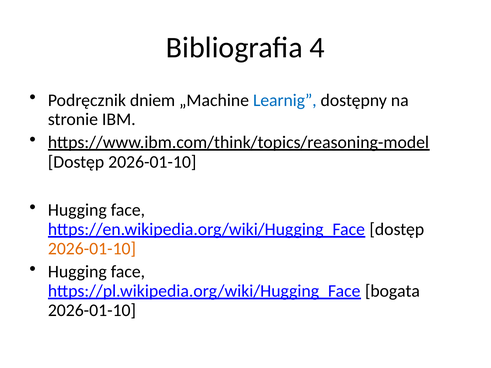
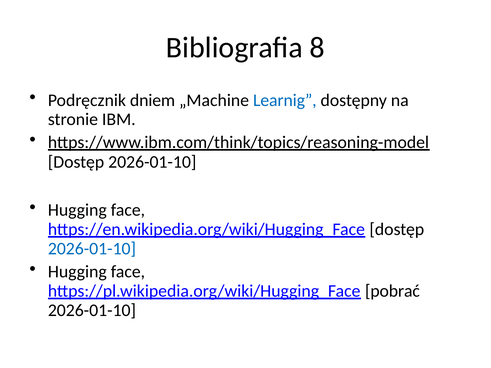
4: 4 -> 8 (317, 48)
2026-01-10 colour: orange -> blue (92, 249)
bogata: bogata -> pobrać (392, 291)
